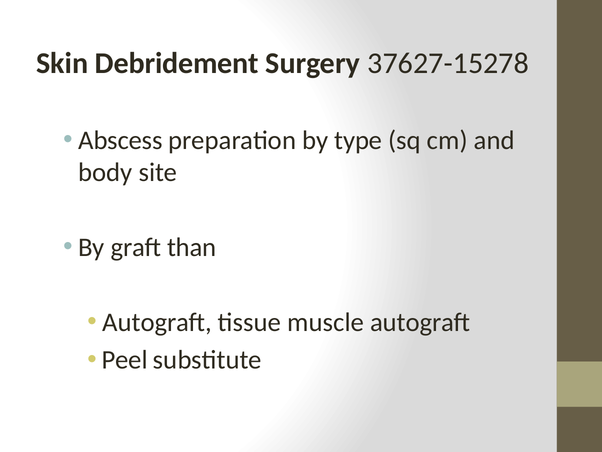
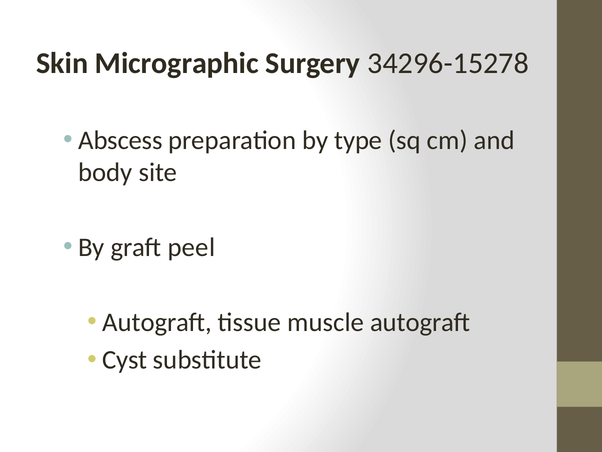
Debridement: Debridement -> Micrographic (177, 63)
37627-15278: 37627-15278 -> 34296-15278 (448, 63)
than: than -> peel (191, 247)
Peel: Peel -> Cyst (125, 360)
